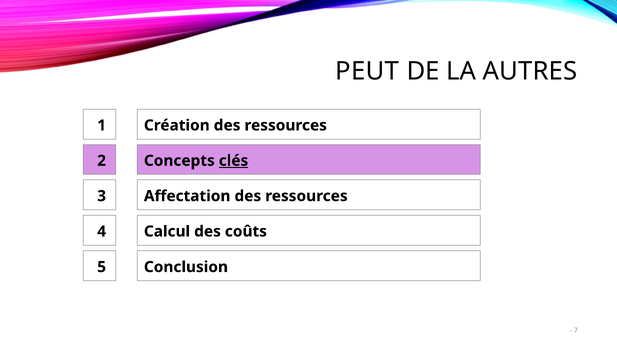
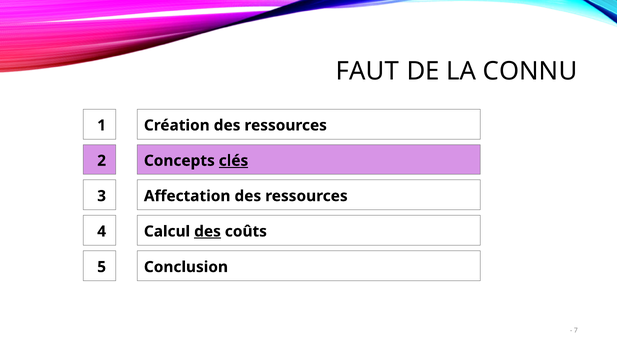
PEUT: PEUT -> FAUT (367, 71)
AUTRES: AUTRES -> CONNU (530, 71)
des underline: none -> present (207, 231)
